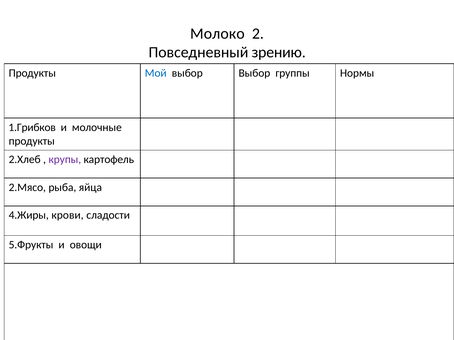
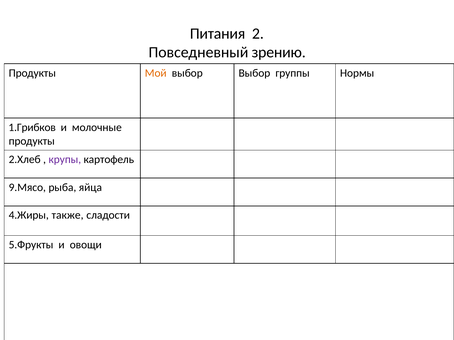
Молоко: Молоко -> Питания (218, 34)
Мой colour: blue -> orange (156, 73)
2.Мясо: 2.Мясо -> 9.Мясо (27, 188)
крови: крови -> также (68, 216)
